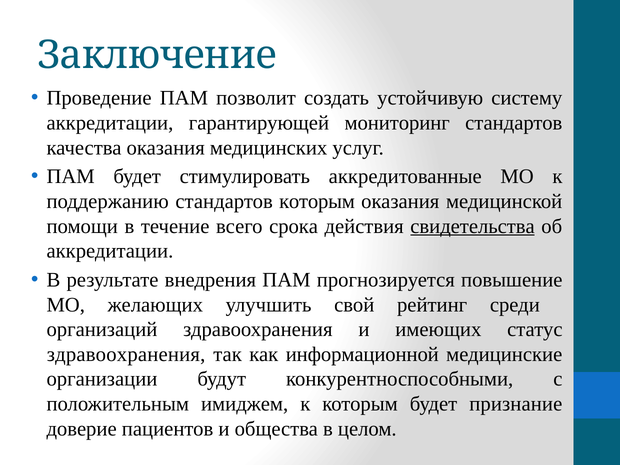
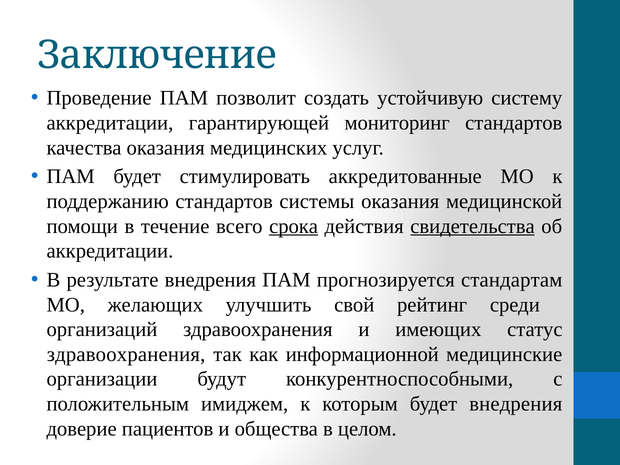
стандартов которым: которым -> системы (317, 201)
срока underline: none -> present (294, 226)
повышение: повышение -> стандартам (512, 280)
будет признание: признание -> внедрения (516, 404)
